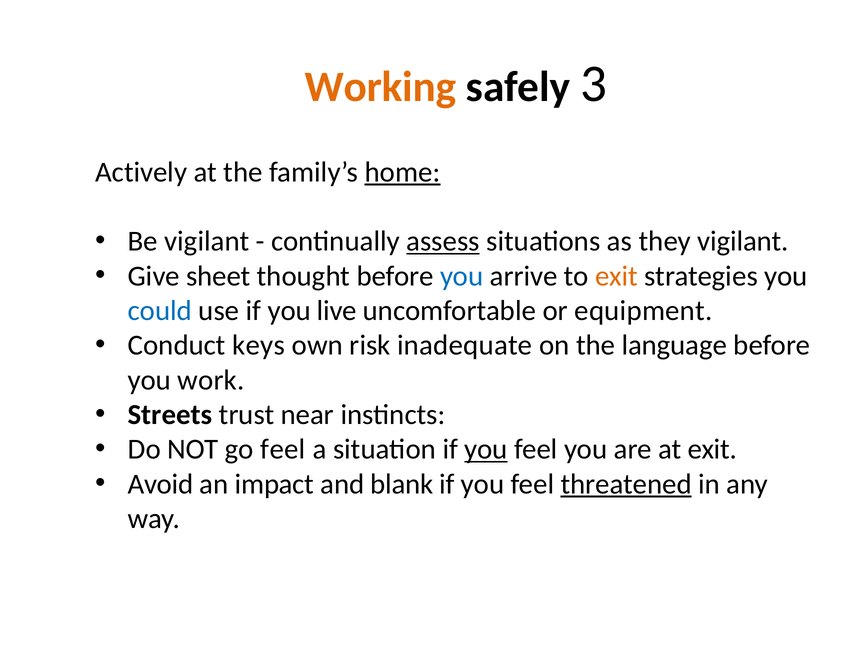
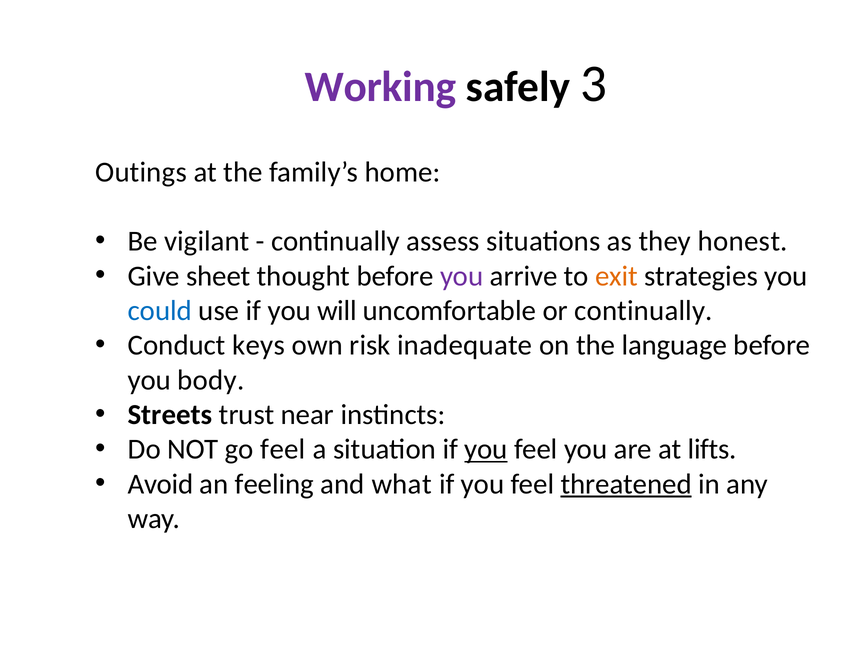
Working colour: orange -> purple (381, 87)
Actively: Actively -> Outings (141, 172)
home underline: present -> none (403, 172)
assess underline: present -> none (443, 241)
they vigilant: vigilant -> honest (743, 241)
you colour: blue -> purple (462, 276)
live: live -> will (337, 311)
or equipment: equipment -> continually (643, 311)
work: work -> body (211, 380)
at exit: exit -> lifts (712, 450)
impact: impact -> feeling (274, 484)
blank: blank -> what (402, 484)
